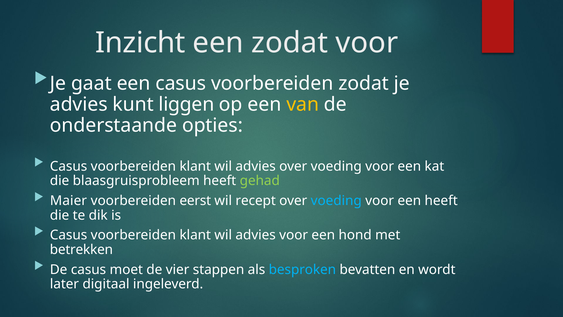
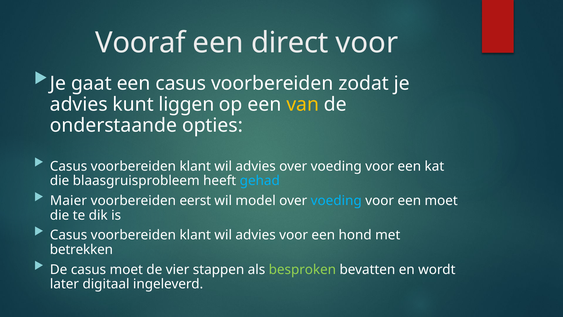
Inzicht: Inzicht -> Vooraf (140, 43)
een zodat: zodat -> direct (290, 43)
gehad colour: light green -> light blue (260, 181)
recept: recept -> model (256, 200)
een heeft: heeft -> moet (441, 200)
besproken colour: light blue -> light green (302, 269)
